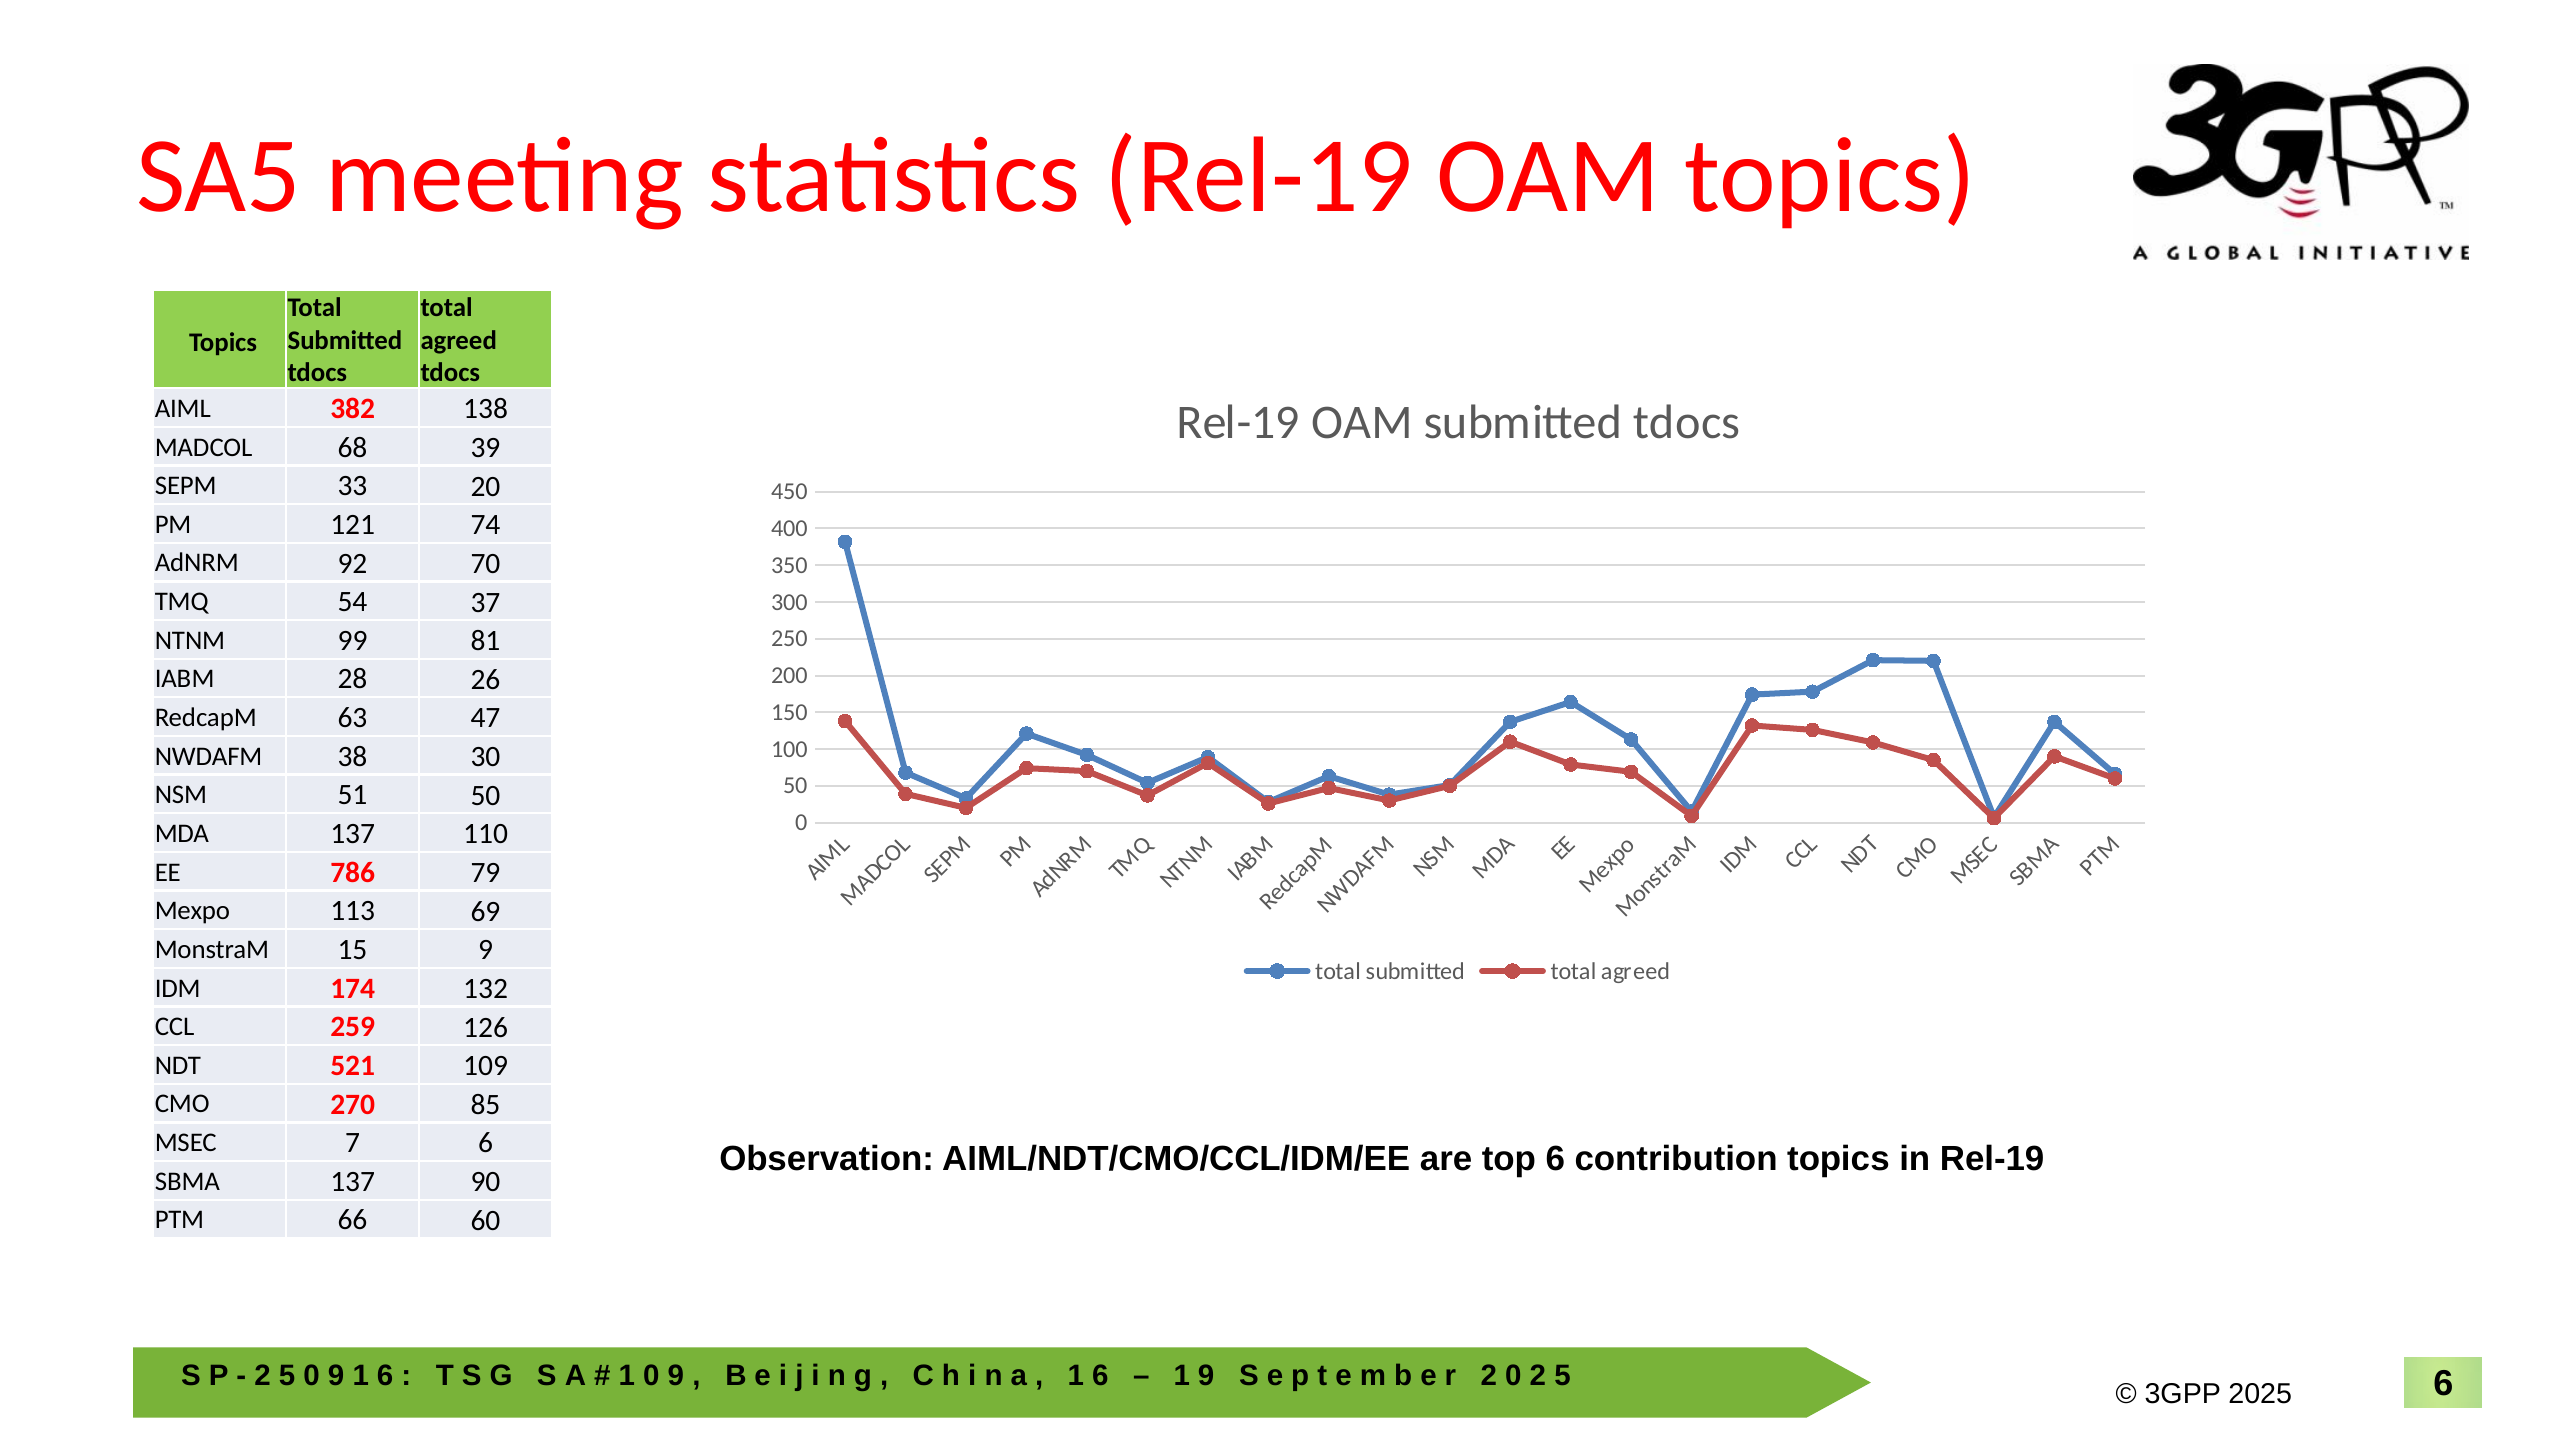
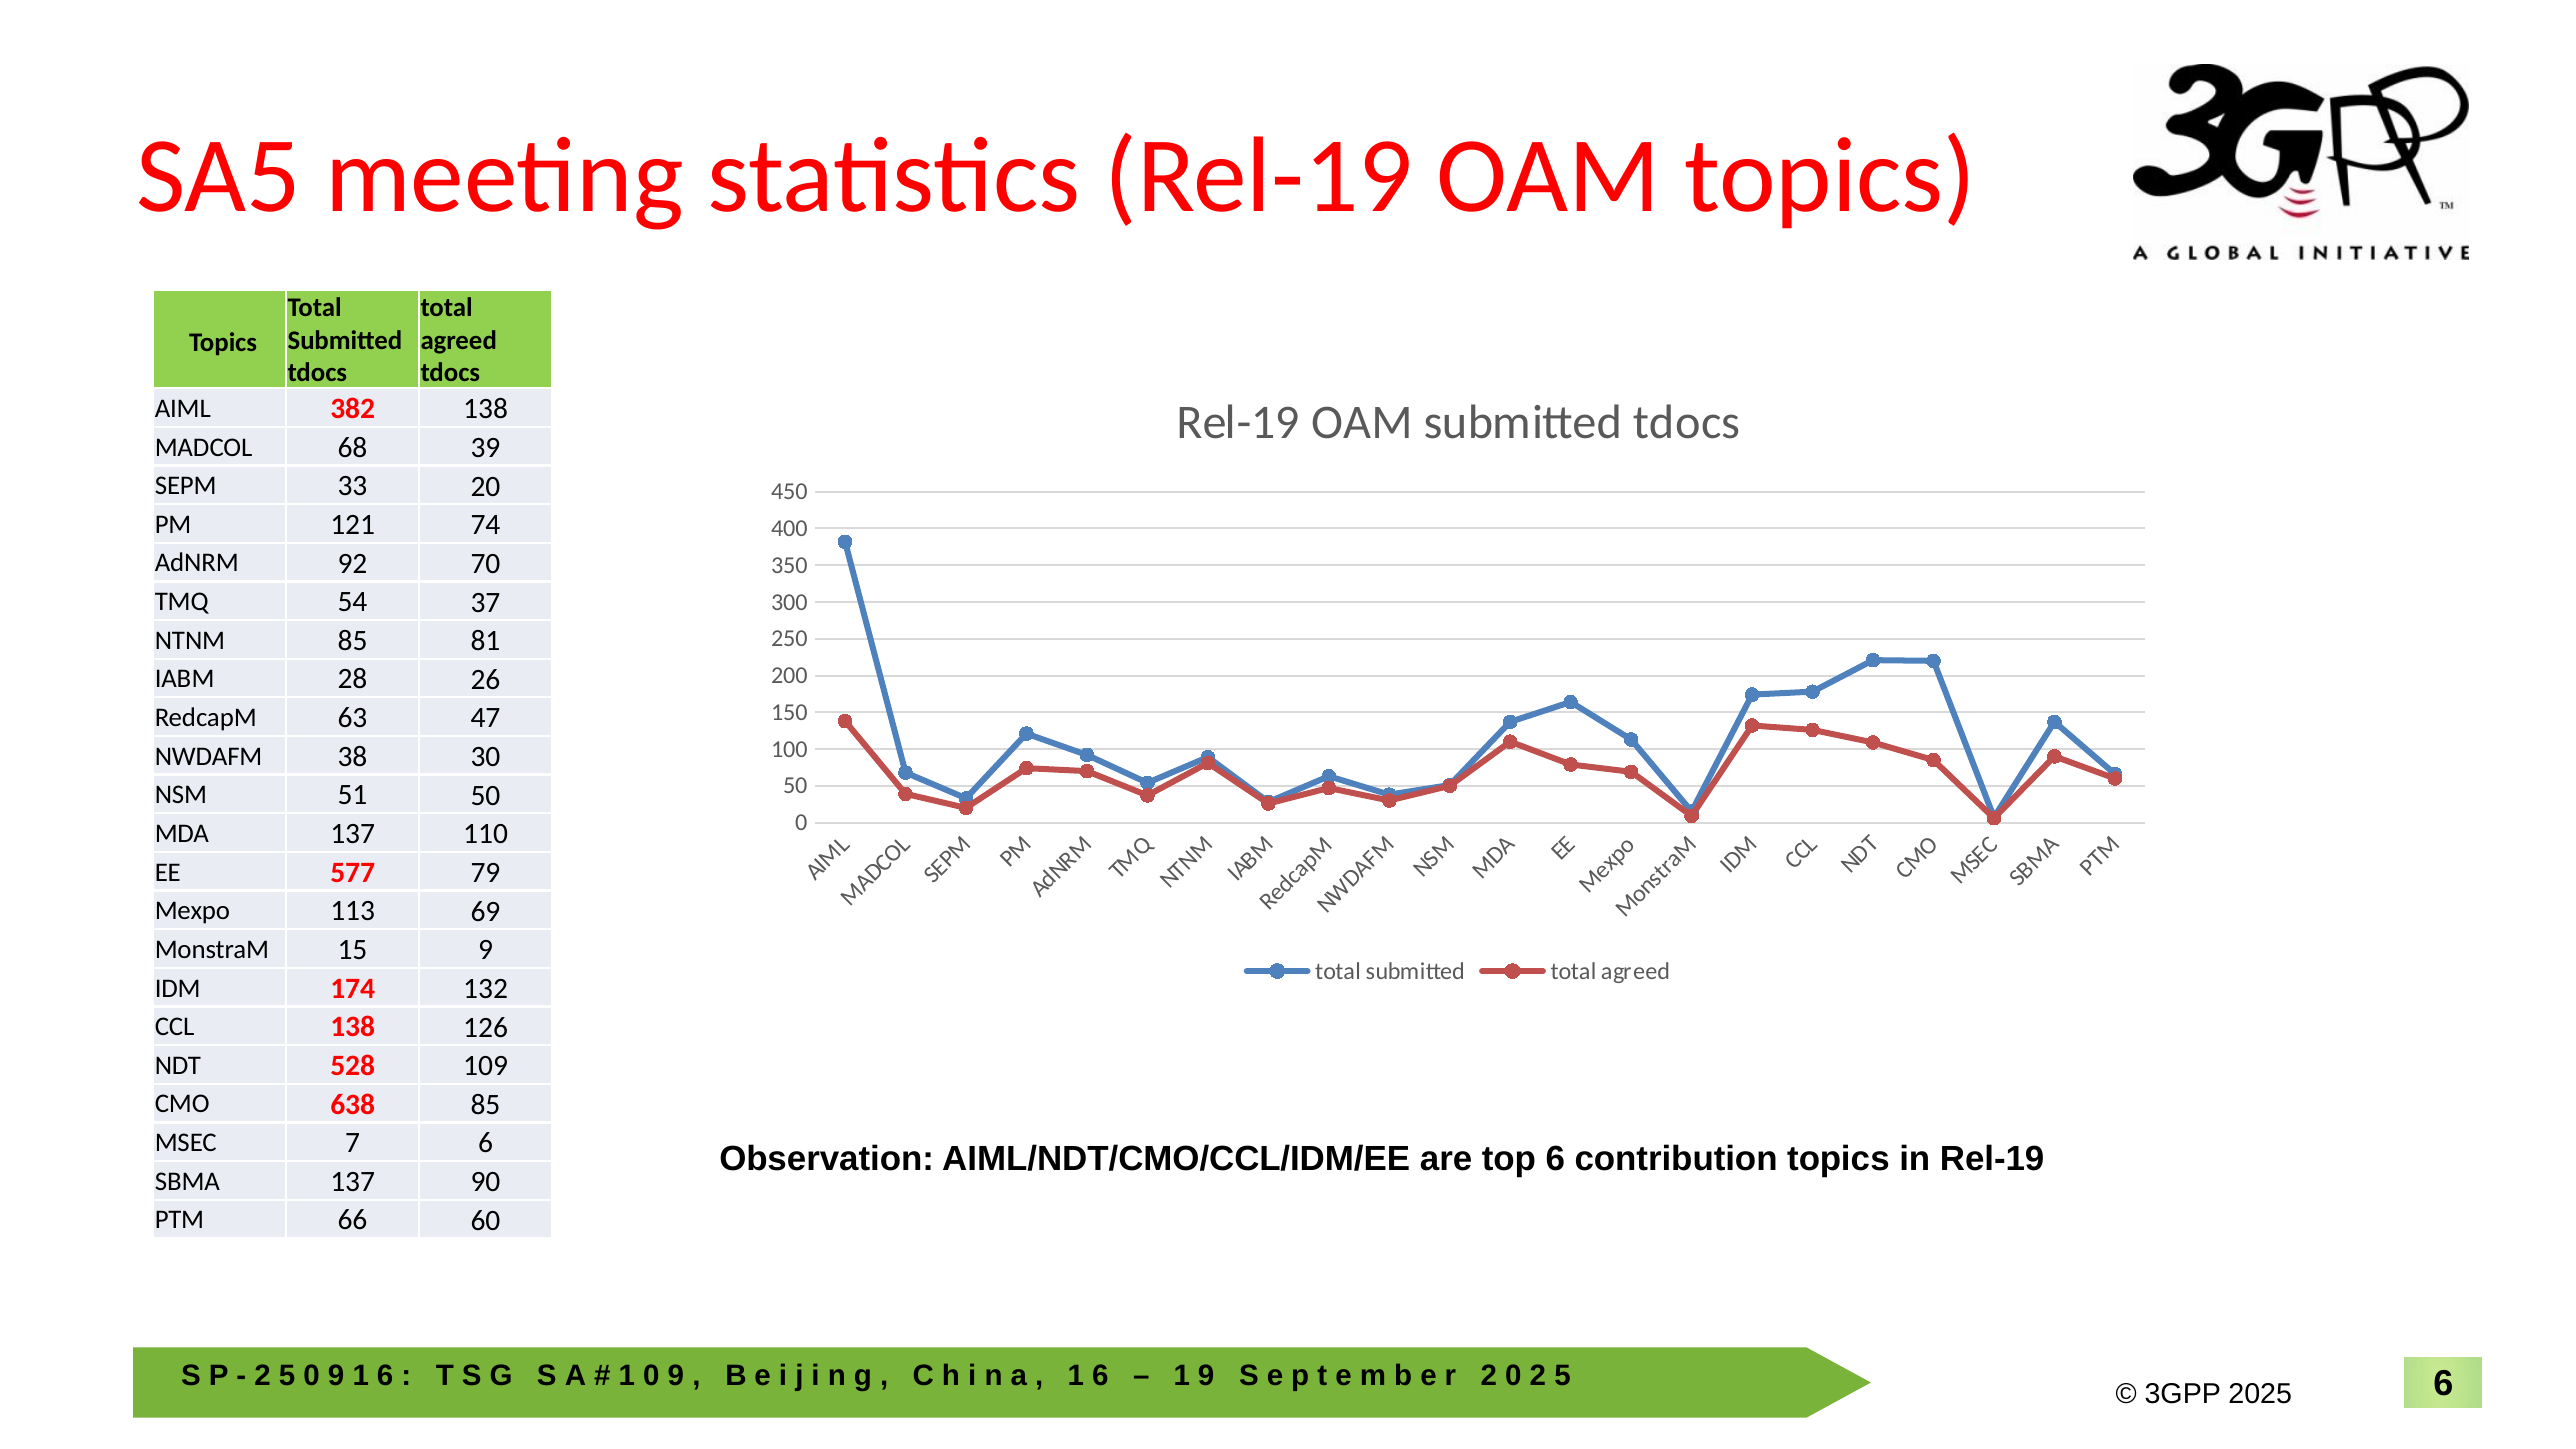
NTNM 99: 99 -> 85 (353, 641)
786: 786 -> 577 (353, 872)
CCL 259: 259 -> 138 (353, 1027)
521: 521 -> 528 (353, 1066)
270: 270 -> 638 (353, 1104)
